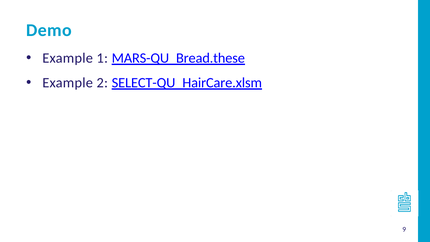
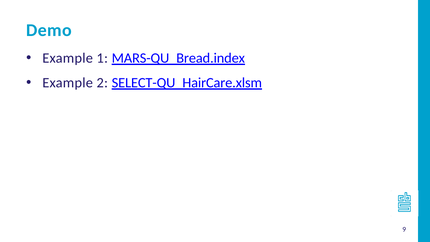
MARS-QU_Bread.these: MARS-QU_Bread.these -> MARS-QU_Bread.index (178, 58)
